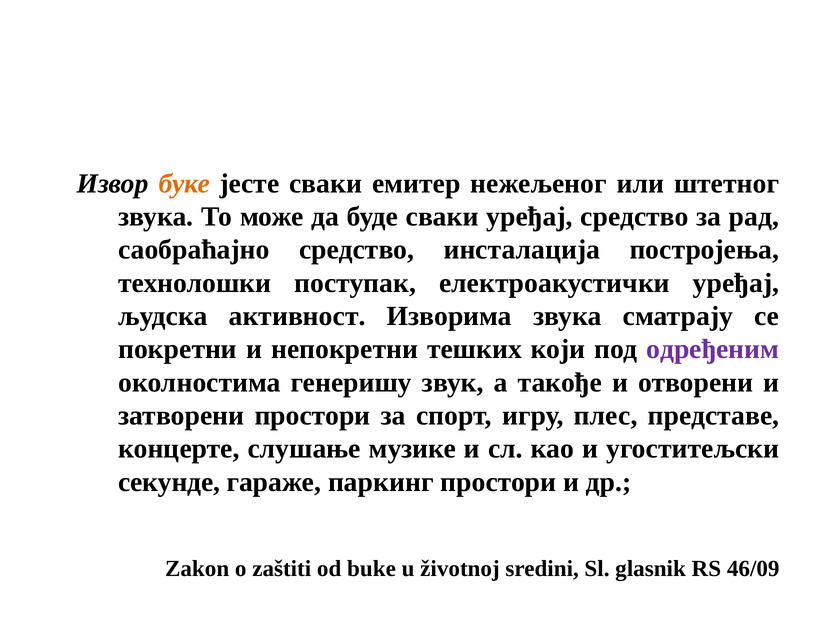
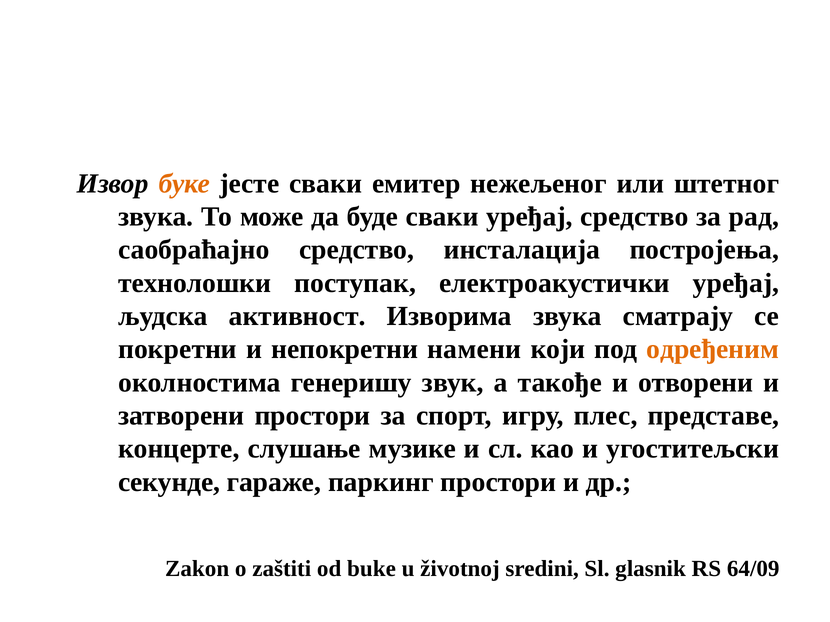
тешких: тешких -> намени (474, 350)
одређеним colour: purple -> orange (713, 350)
46/09: 46/09 -> 64/09 (753, 569)
